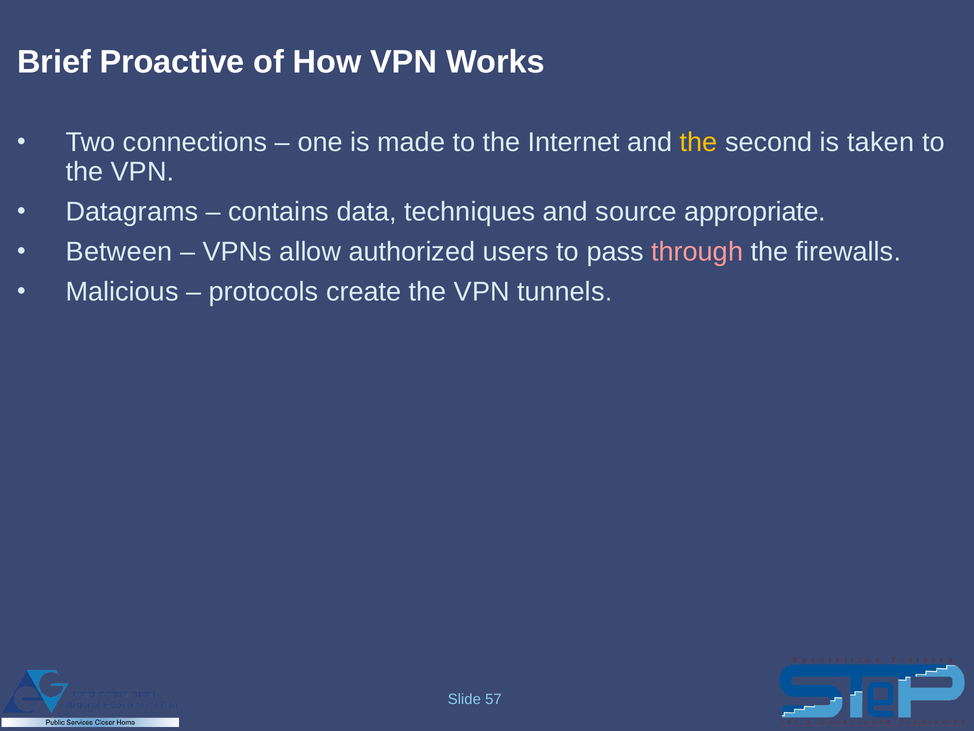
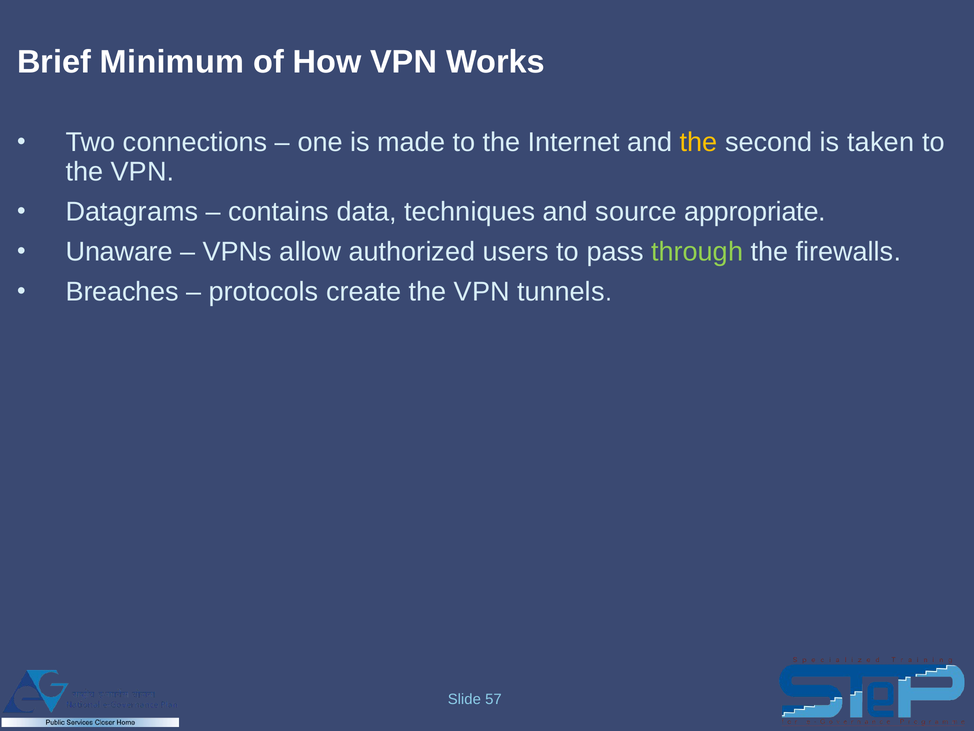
Proactive: Proactive -> Minimum (172, 62)
Between: Between -> Unaware (119, 252)
through colour: pink -> light green (697, 252)
Malicious: Malicious -> Breaches (122, 292)
